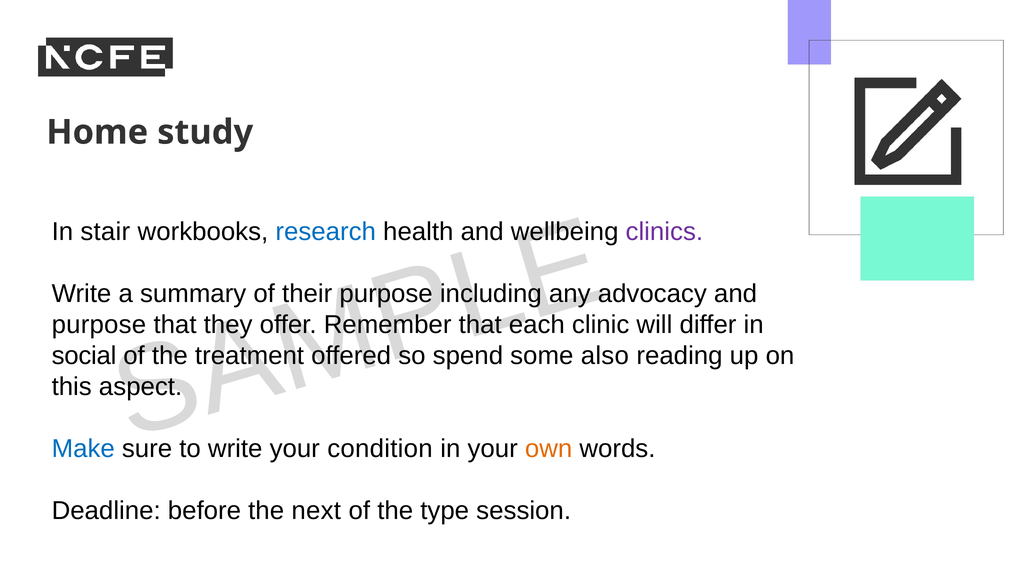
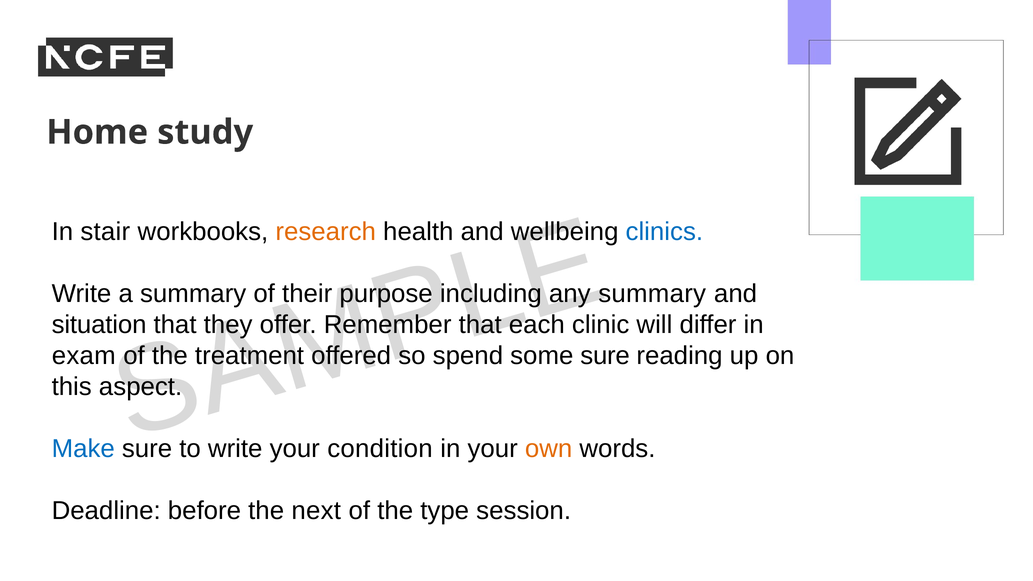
research colour: blue -> orange (326, 232)
clinics colour: purple -> blue (664, 232)
advocacy: advocacy -> summary (652, 294)
purpose: purpose -> situation (99, 325)
social: social -> exam (84, 356)
also: also -> sure (605, 356)
